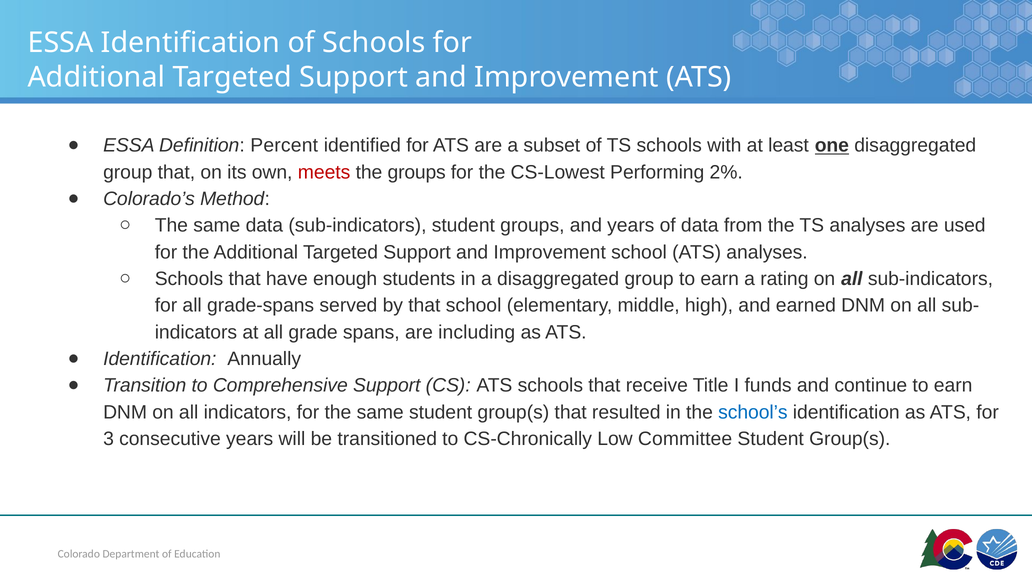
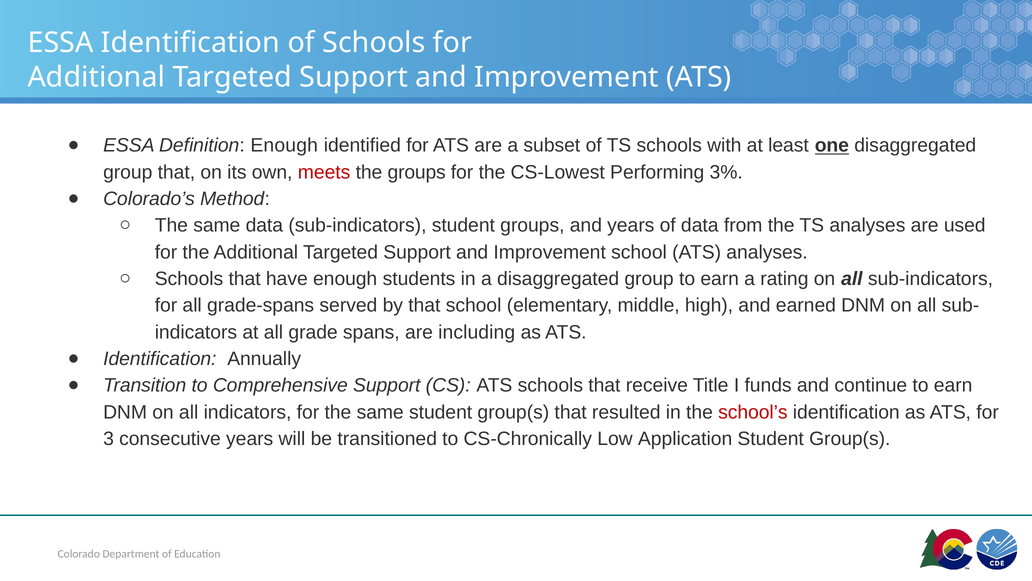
Definition Percent: Percent -> Enough (284, 145)
2%: 2% -> 3% (726, 172)
school’s colour: blue -> red (753, 412)
Committee: Committee -> Application (685, 439)
